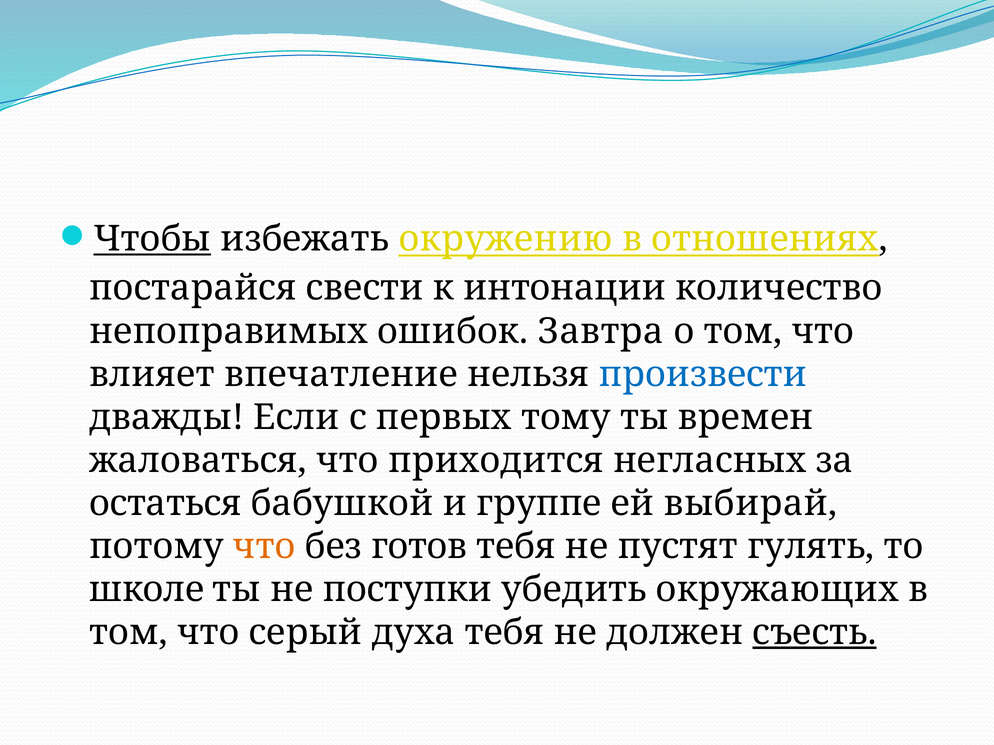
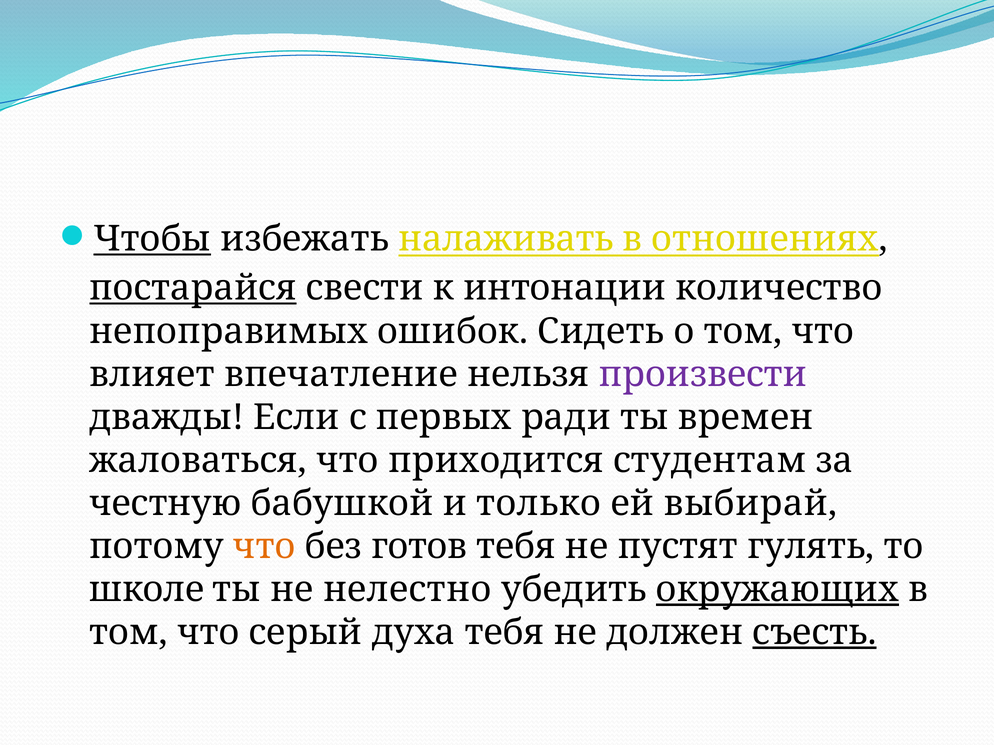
окружению: окружению -> налаживать (506, 239)
постарайся underline: none -> present (193, 288)
Завтра: Завтра -> Сидеть (601, 331)
произвести colour: blue -> purple (703, 374)
тому: тому -> ради (566, 417)
негласных: негласных -> студентам (710, 461)
остаться: остаться -> честную (165, 504)
группе: группе -> только (539, 504)
поступки: поступки -> нелестно (407, 590)
окружающих underline: none -> present (777, 590)
